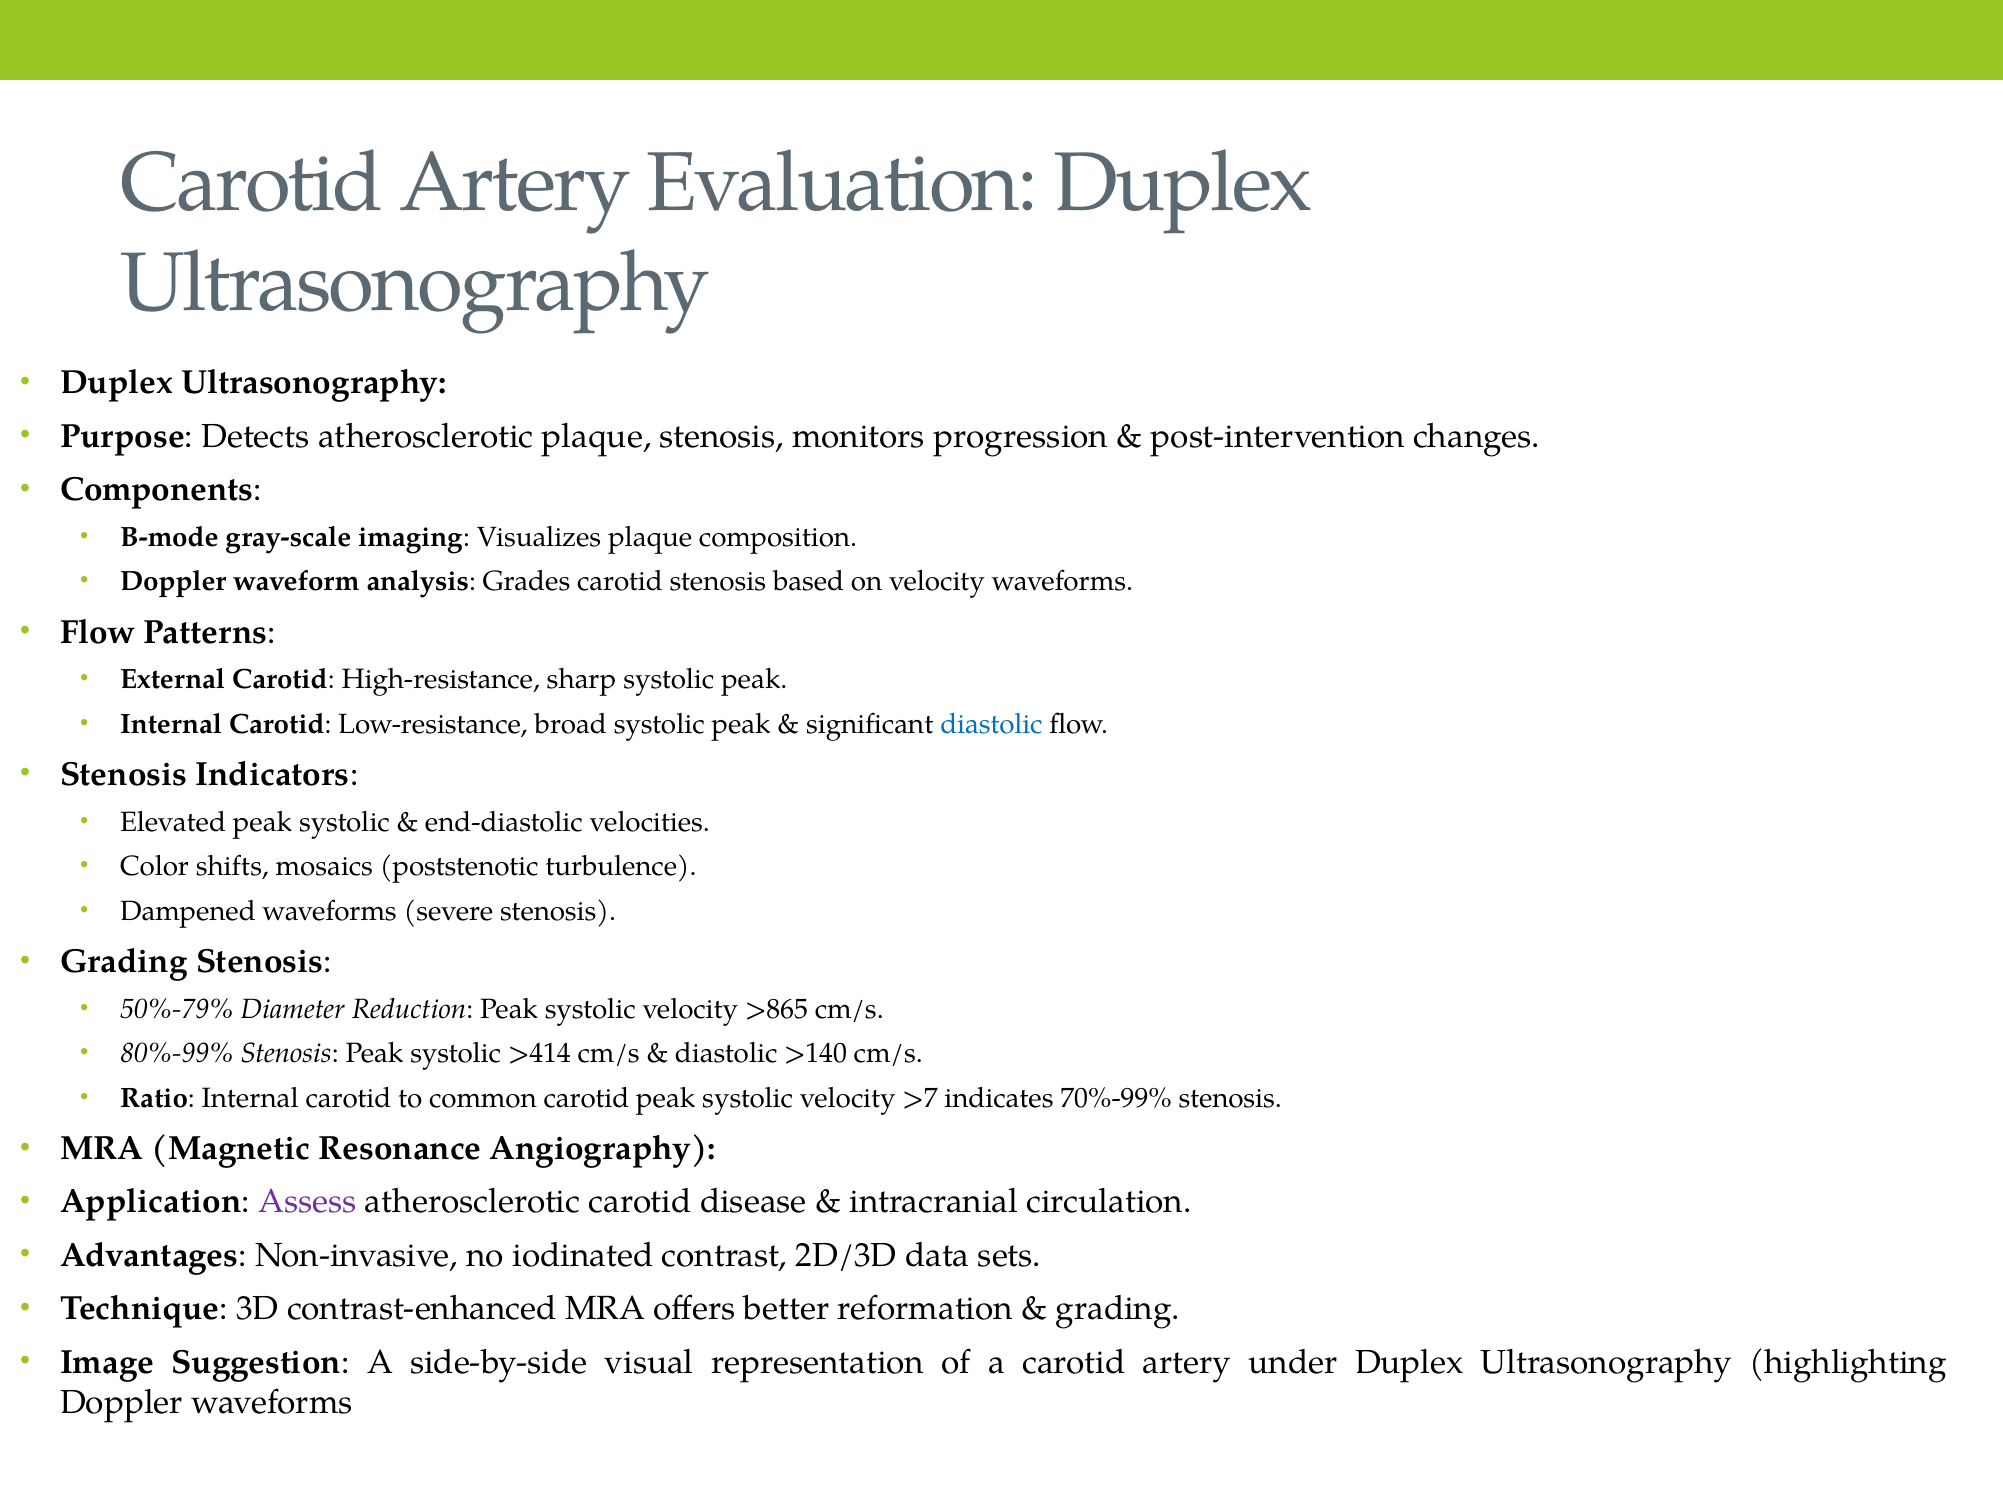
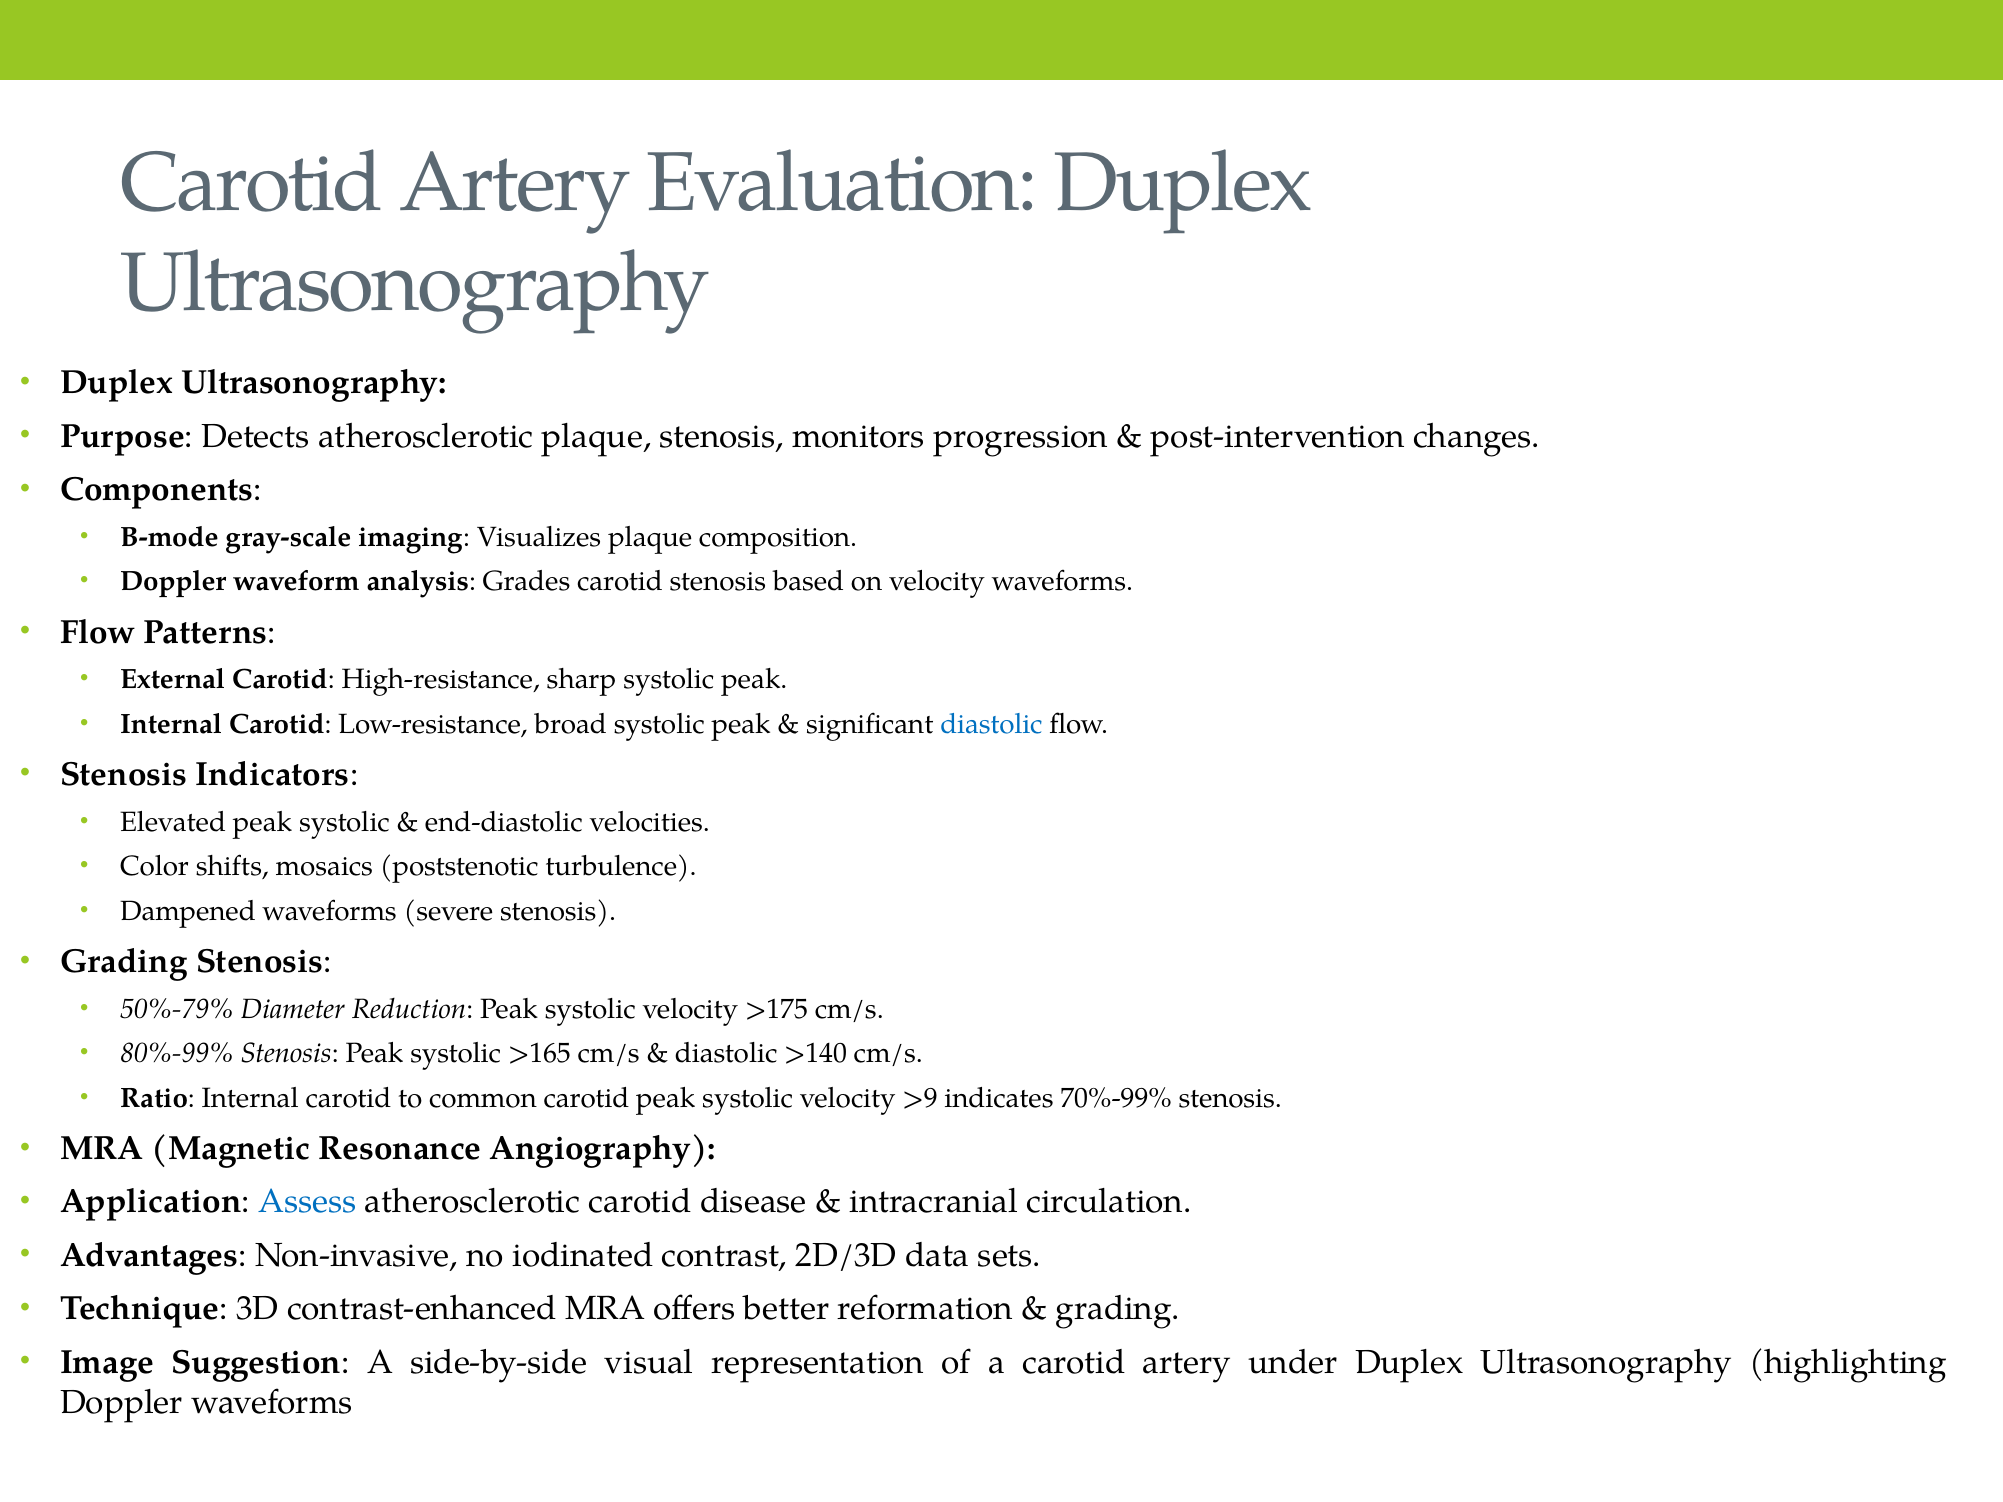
>865: >865 -> >175 (777, 1009)
>414: >414 -> >165 (539, 1054)
>7: >7 -> >9 (920, 1098)
Assess colour: purple -> blue (307, 1202)
